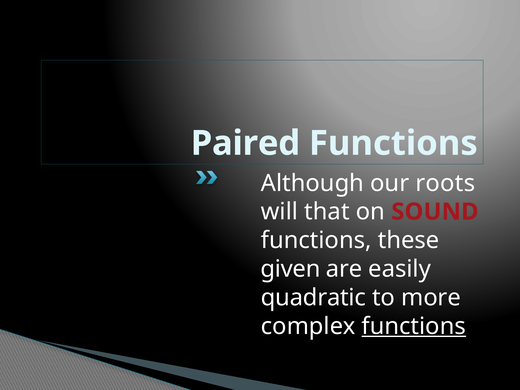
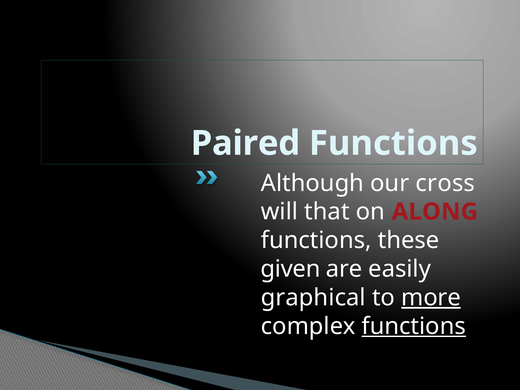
roots: roots -> cross (445, 183)
SOUND: SOUND -> ALONG (435, 212)
quadratic: quadratic -> graphical (313, 298)
more underline: none -> present (431, 298)
